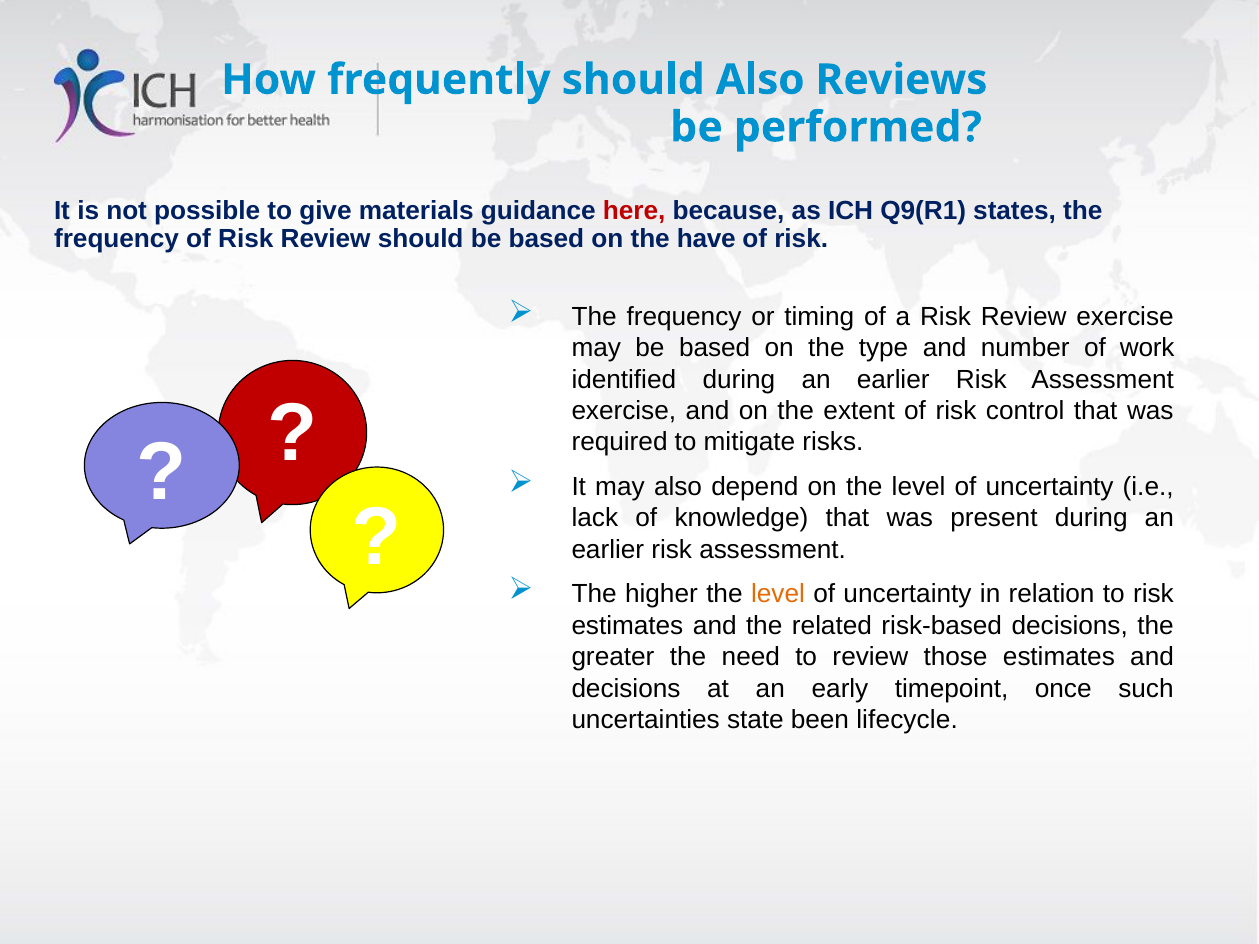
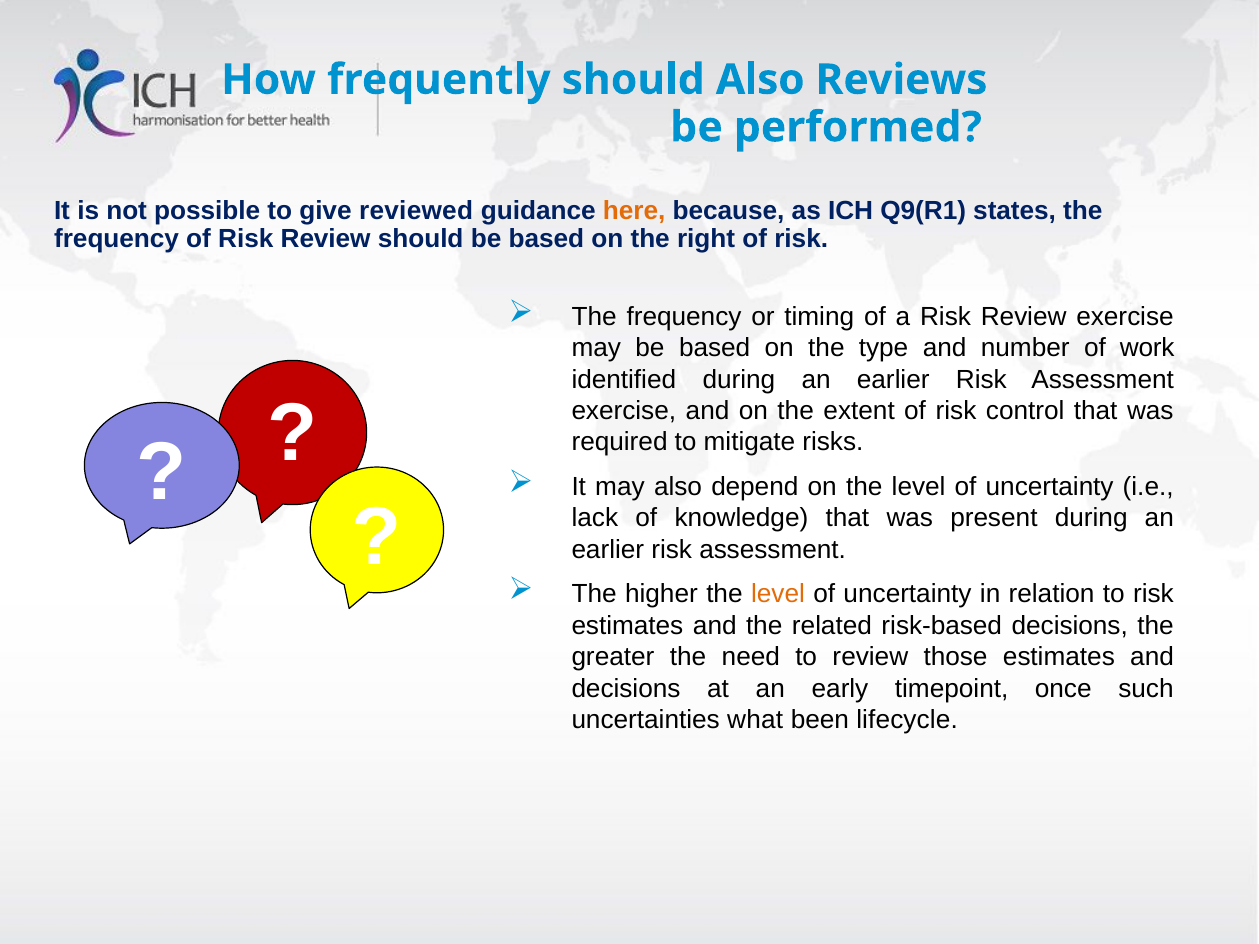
materials: materials -> reviewed (416, 211)
here colour: red -> orange (634, 211)
have: have -> right (706, 239)
state: state -> what (755, 720)
